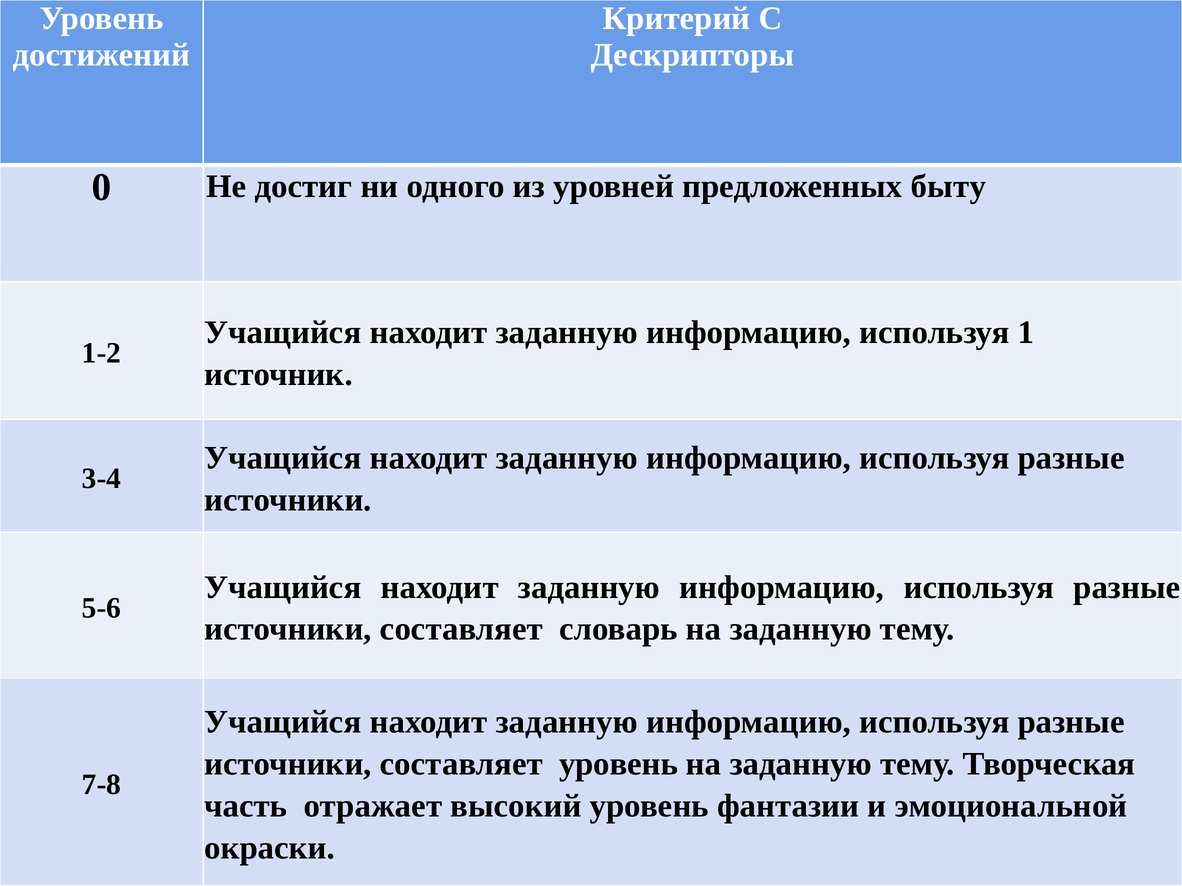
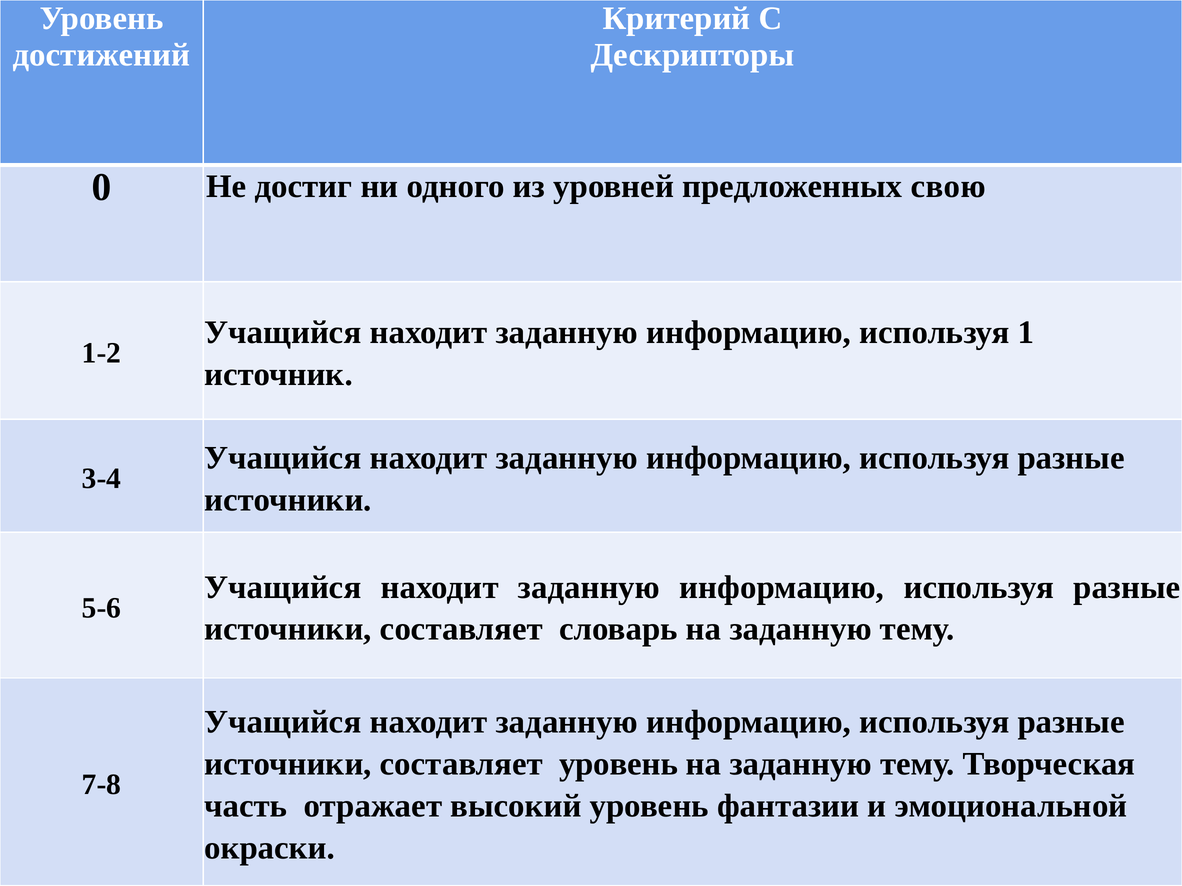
быту: быту -> свою (948, 187)
